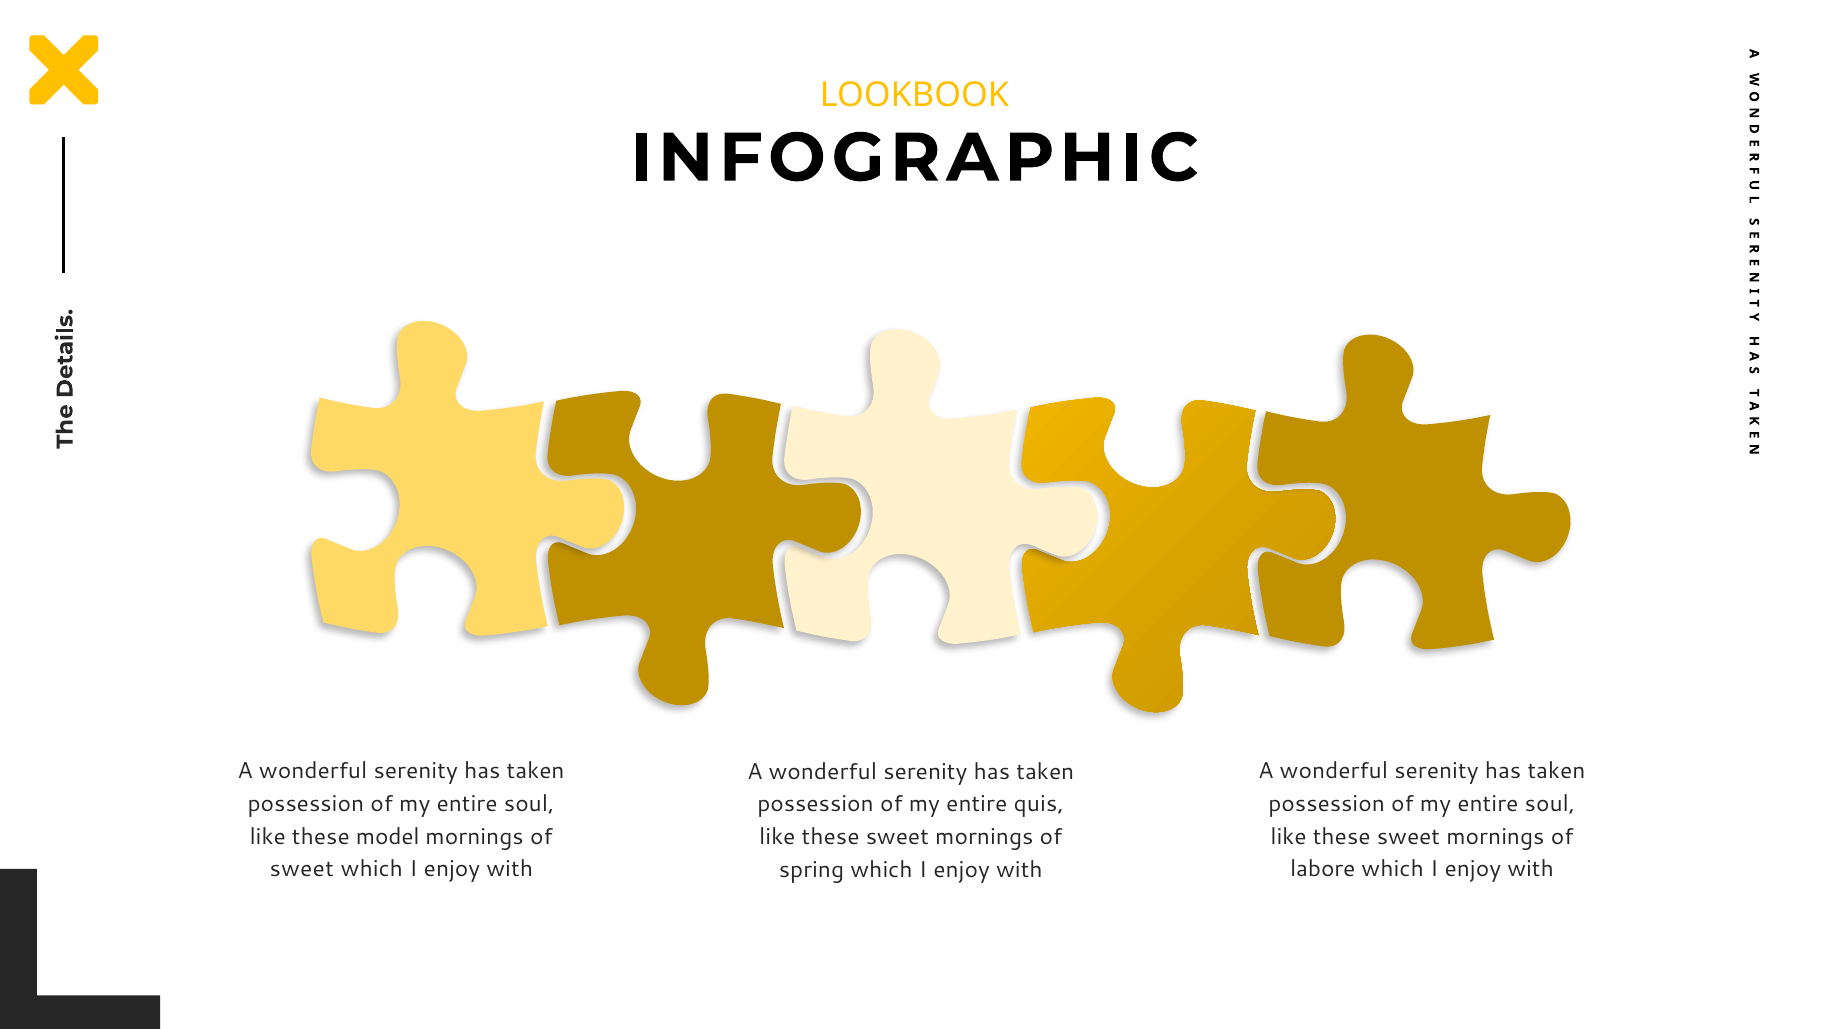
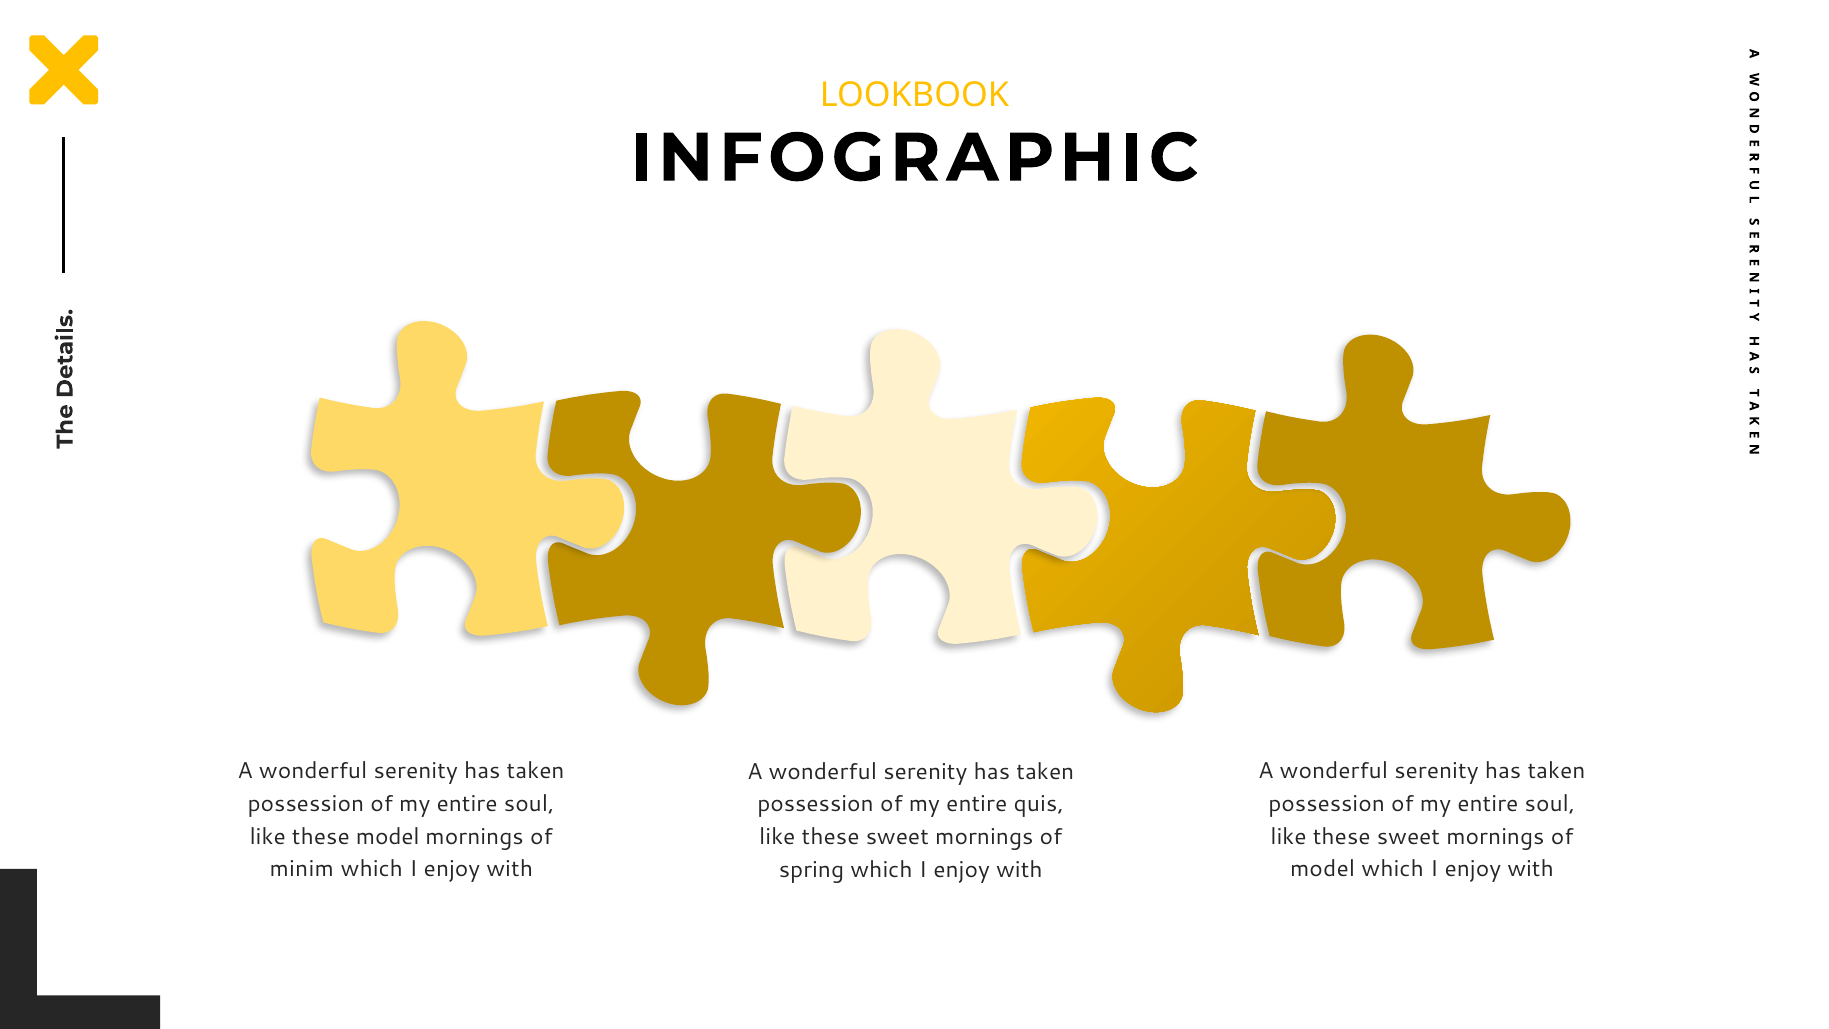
sweet: sweet -> minim (302, 869)
labore: labore -> model (1323, 869)
